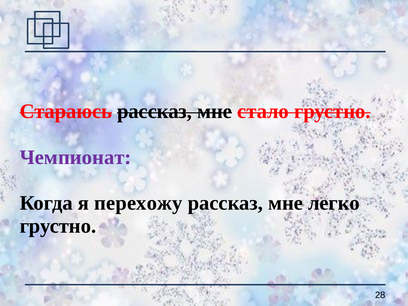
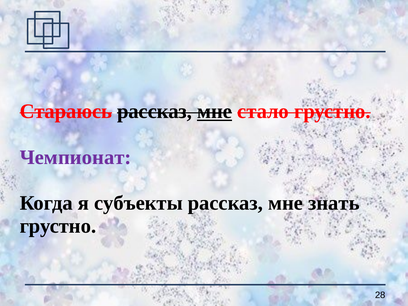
мне underline: none -> present (215, 111)
перехожу: перехожу -> субъекты (138, 203)
легко: легко -> знать (334, 203)
